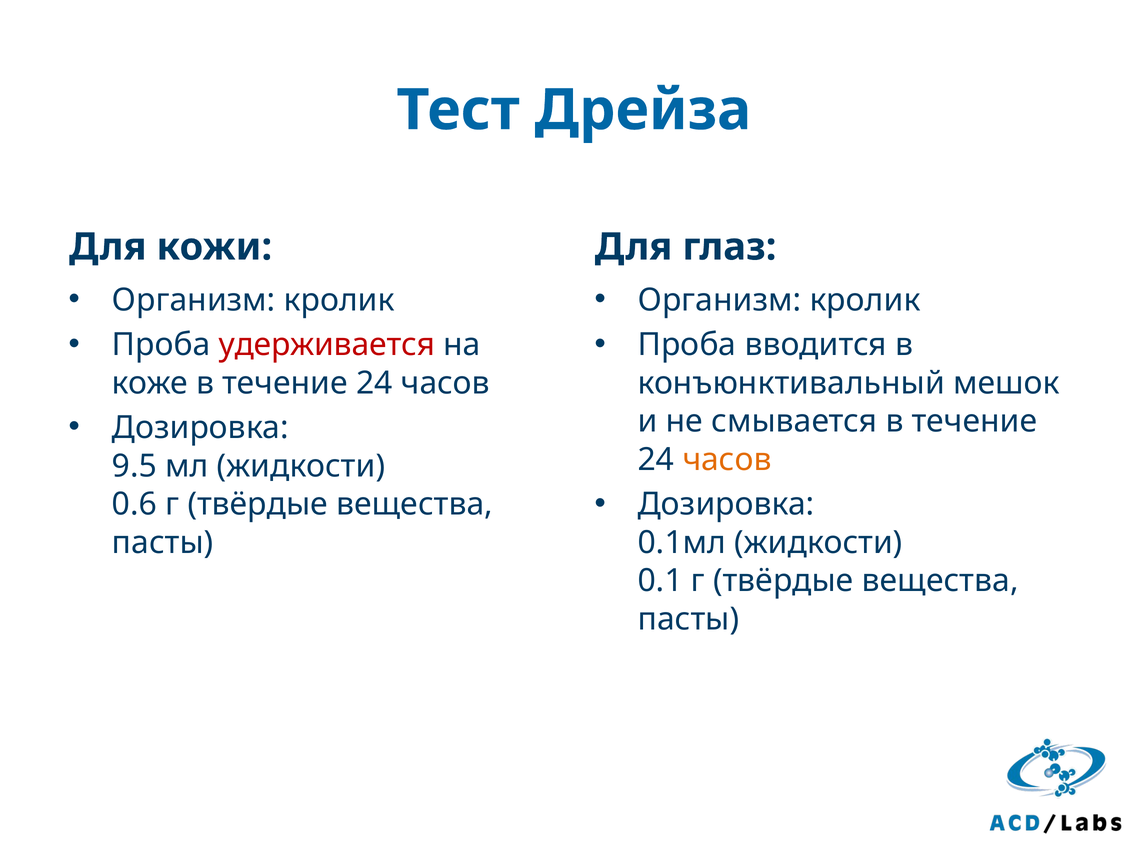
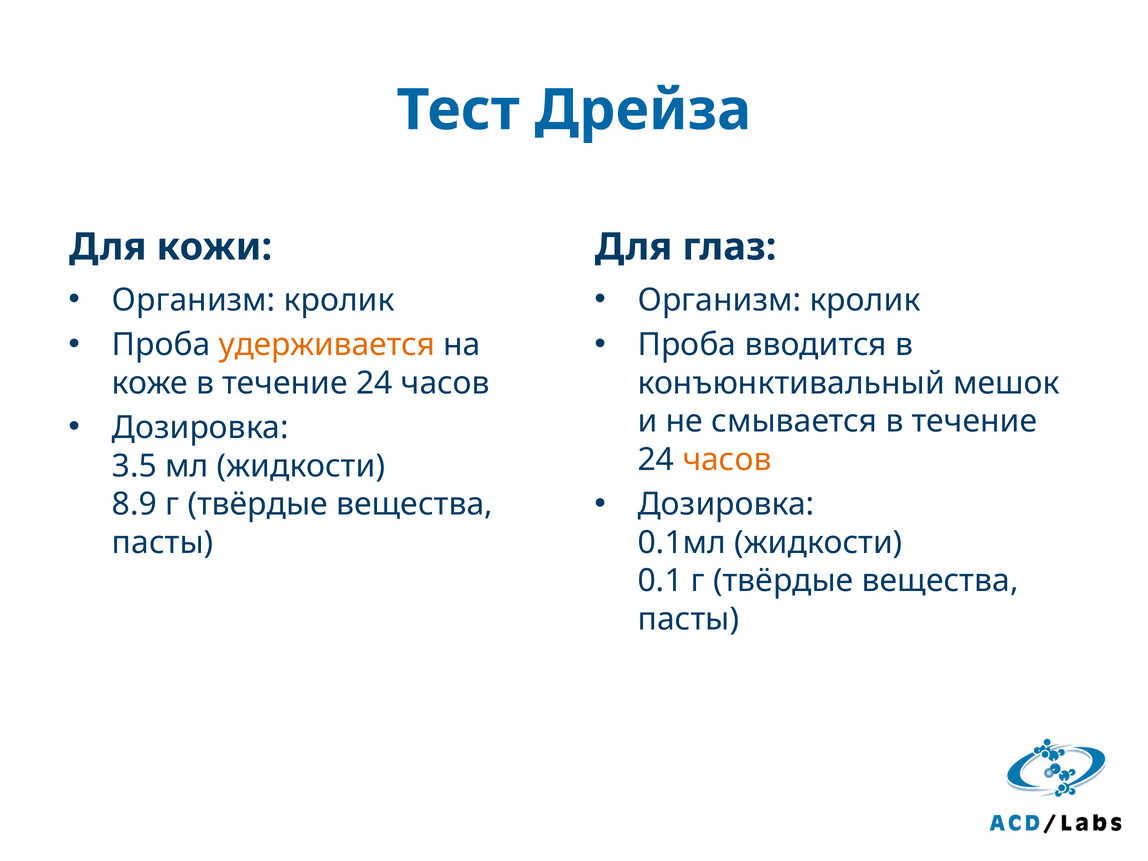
удерживается colour: red -> orange (327, 345)
9.5: 9.5 -> 3.5 (134, 466)
0.6: 0.6 -> 8.9 (134, 504)
